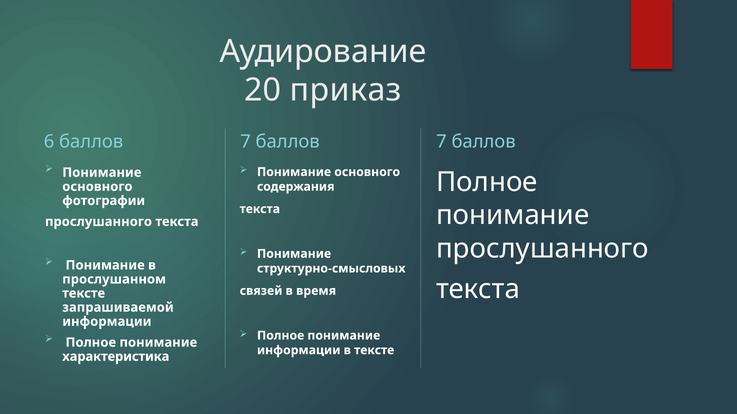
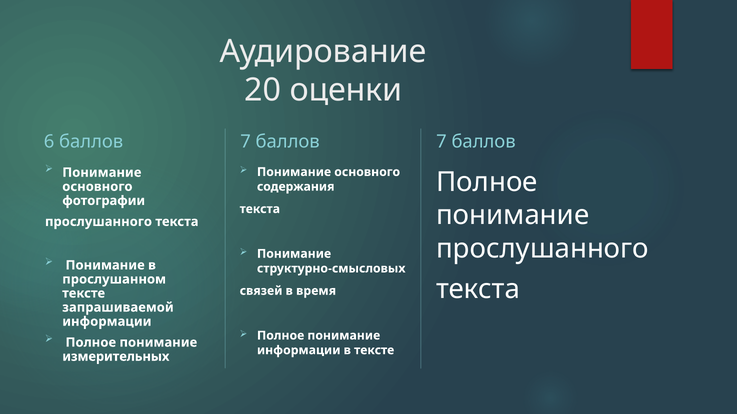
приказ: приказ -> оценки (346, 90)
характеристика: характеристика -> измерительных (116, 357)
